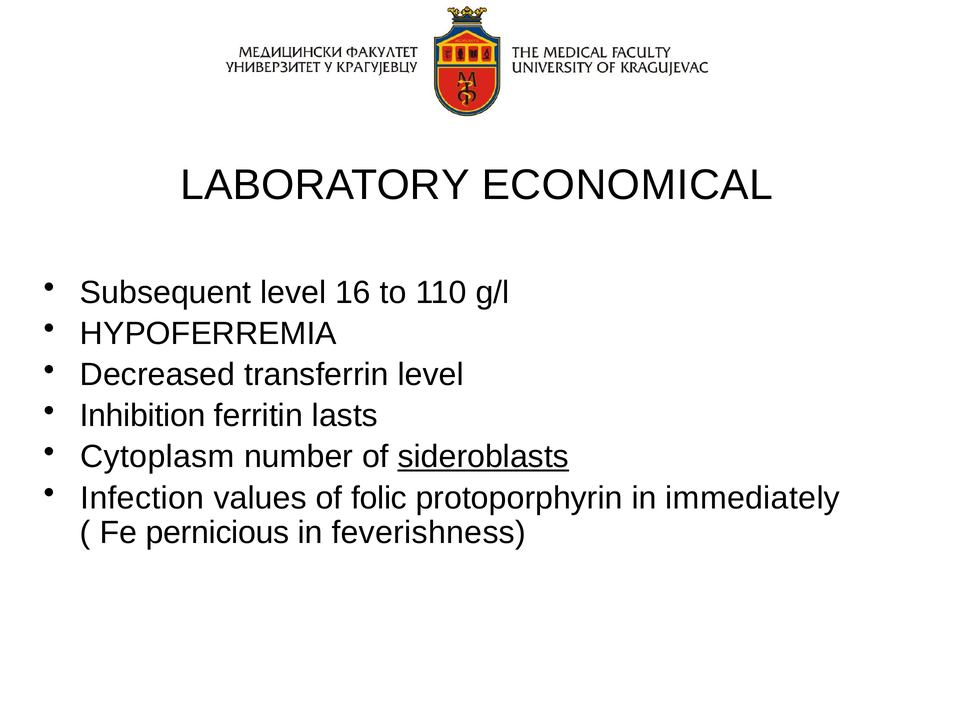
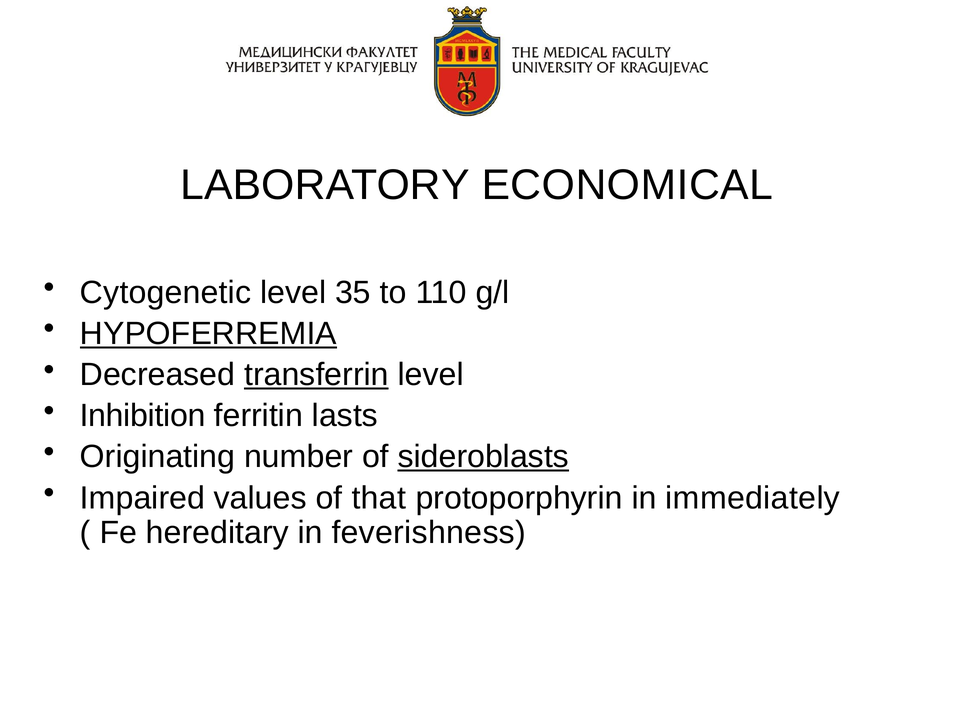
Subsequent: Subsequent -> Cytogenetic (166, 292)
16: 16 -> 35 (353, 292)
HYPOFERREMIA underline: none -> present (208, 334)
transferrin underline: none -> present (316, 375)
Cytoplasm: Cytoplasm -> Originating (158, 457)
Infection: Infection -> Impaired (142, 498)
folic: folic -> that (379, 498)
pernicious: pernicious -> hereditary (217, 533)
